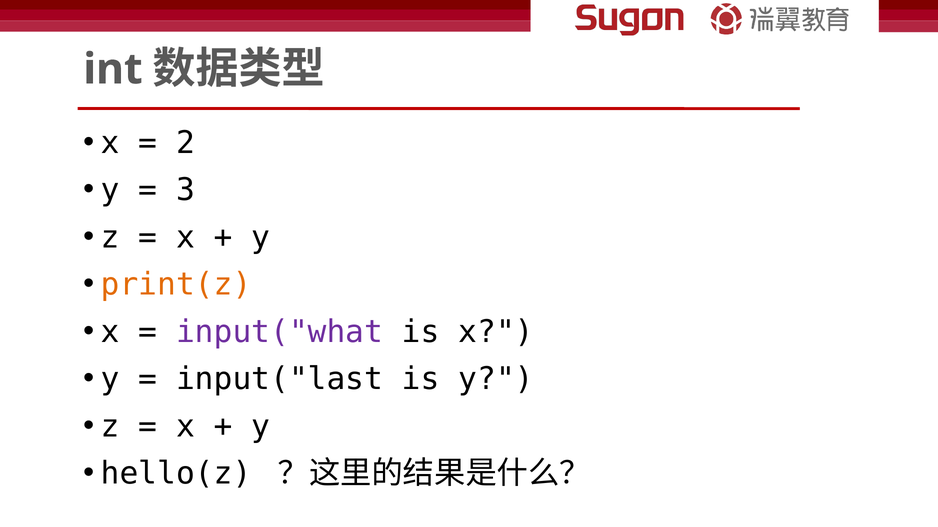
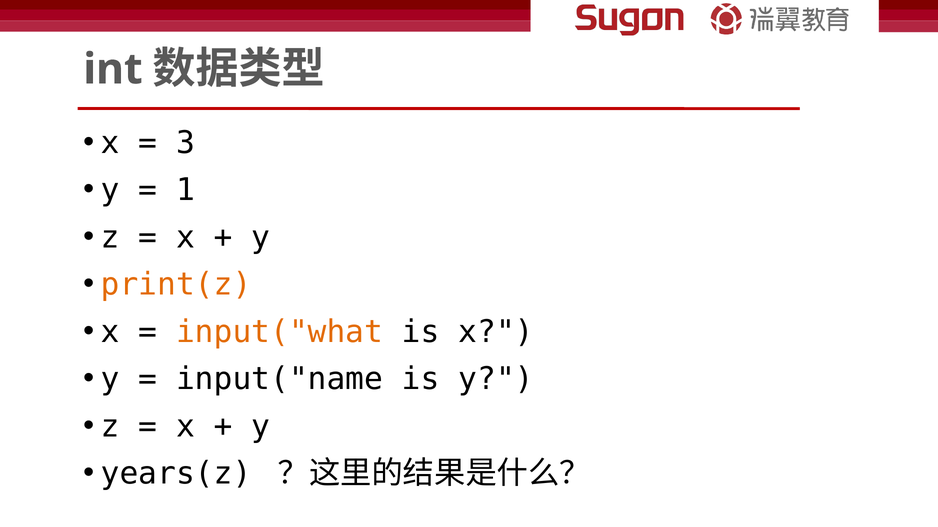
2: 2 -> 3 (185, 143)
3: 3 -> 1 (185, 190)
input("what colour: purple -> orange (280, 332)
input("last: input("last -> input("name (280, 380)
hello(z: hello(z -> years(z (176, 474)
